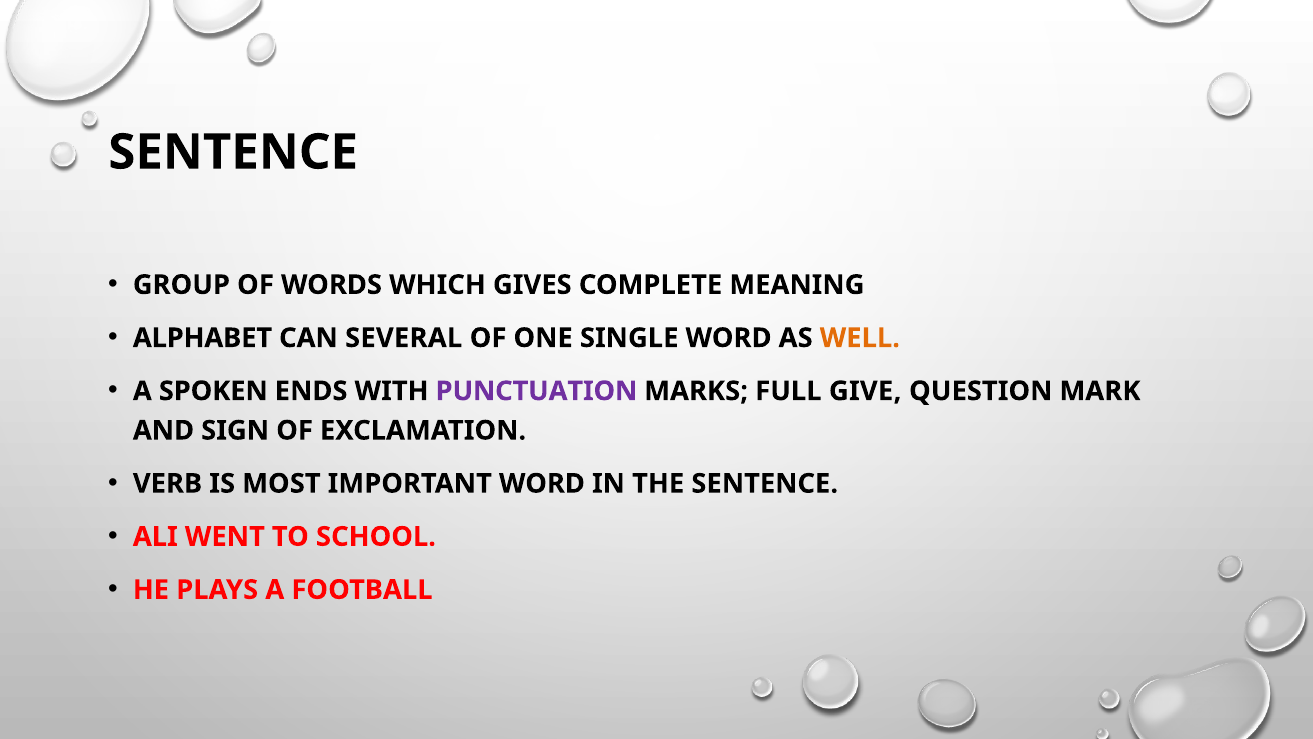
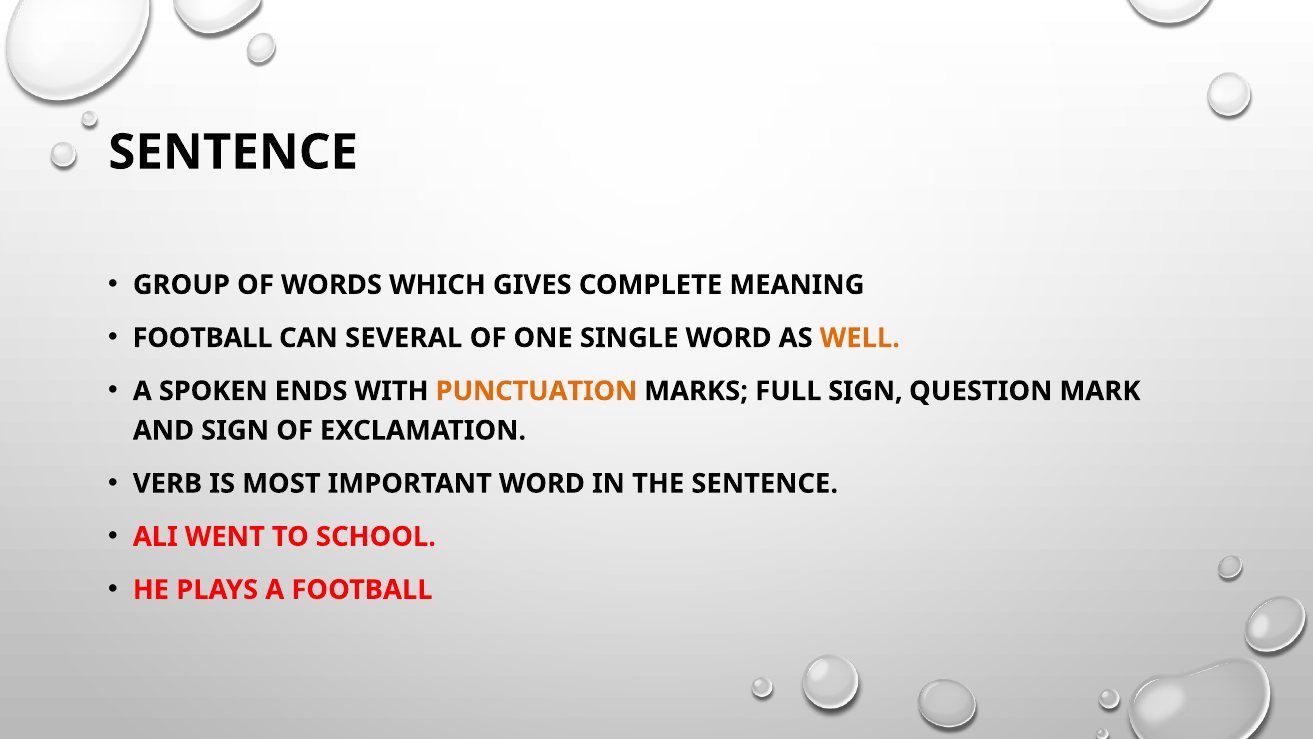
ALPHABET: ALPHABET -> FOOTBALL (203, 338)
PUNCTUATION colour: purple -> orange (536, 391)
FULL GIVE: GIVE -> SIGN (865, 391)
